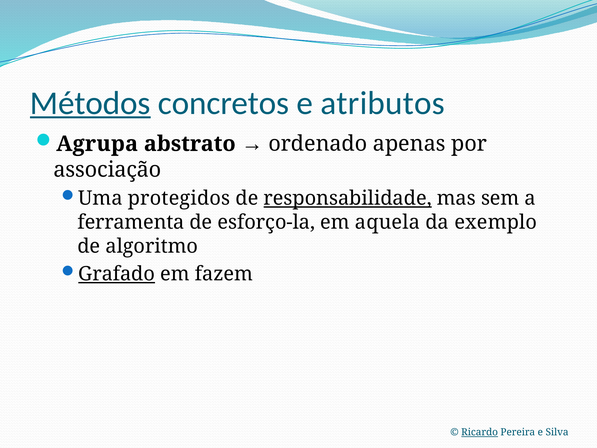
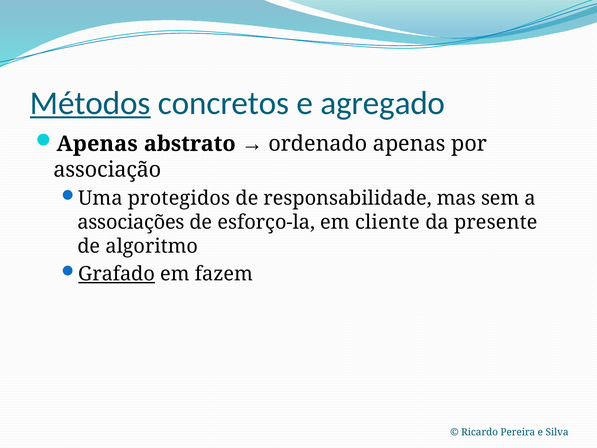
atributos: atributos -> agregado (383, 103)
Agrupa: Agrupa -> Apenas (97, 144)
responsabilidade underline: present -> none (348, 198)
ferramenta: ferramenta -> associações (131, 222)
aquela: aquela -> cliente (387, 222)
exemplo: exemplo -> presente (496, 222)
Ricardo underline: present -> none (480, 432)
